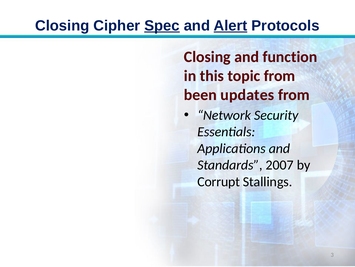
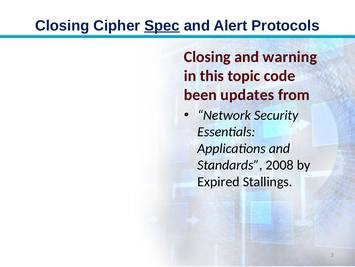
Alert underline: present -> none (230, 26)
function: function -> warning (290, 57)
topic from: from -> code (280, 76)
2007: 2007 -> 2008 (280, 165)
Corrupt: Corrupt -> Expired (218, 181)
